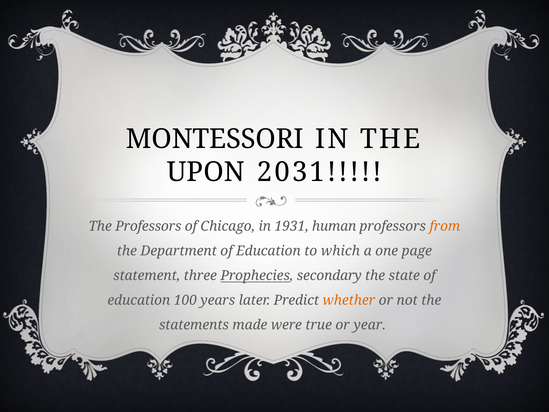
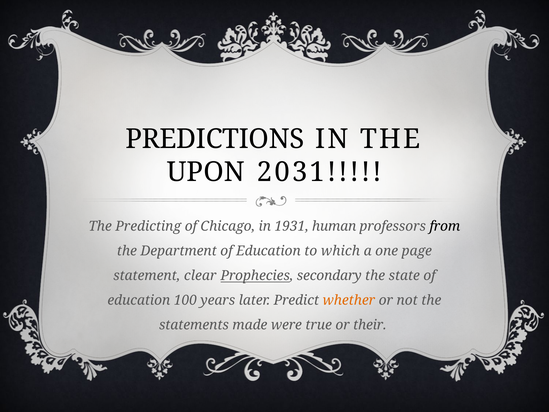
MONTESSORI: MONTESSORI -> PREDICTIONS (215, 139)
The Professors: Professors -> Predicting (148, 226)
from colour: orange -> black (445, 226)
three: three -> clear (200, 275)
year: year -> their (370, 325)
